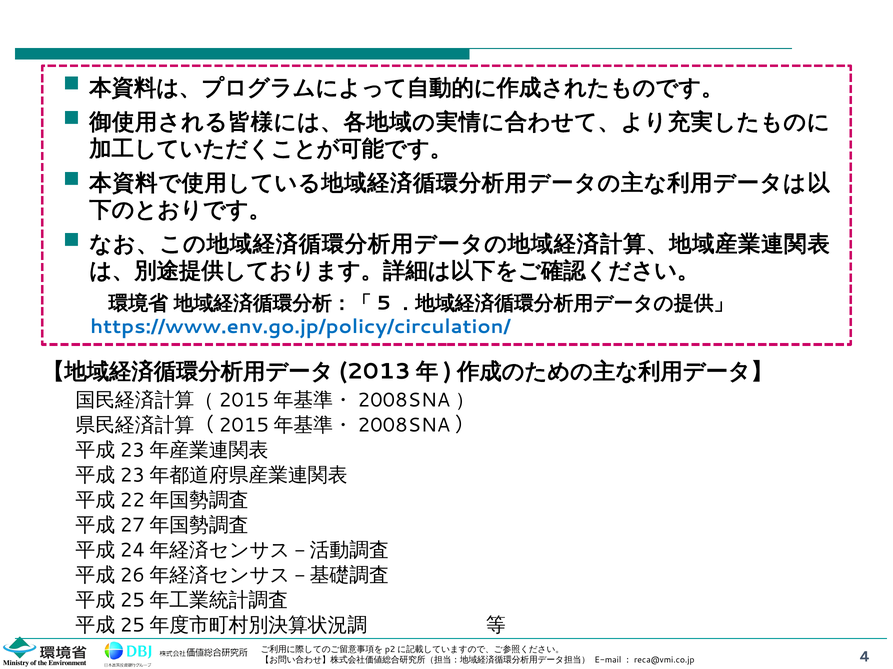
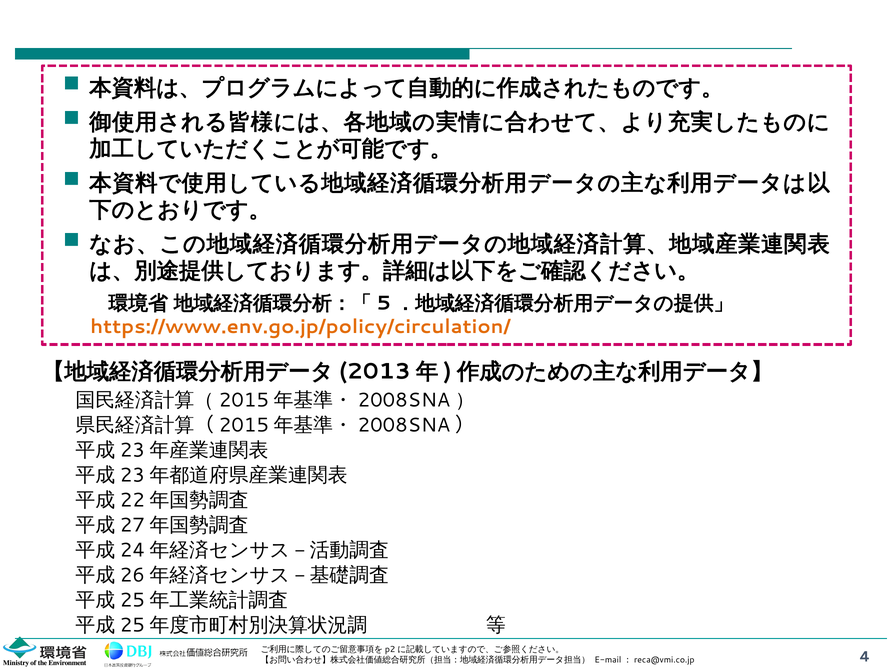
https://www.env.go.jp/policy/circulation/ colour: blue -> orange (300, 327)
